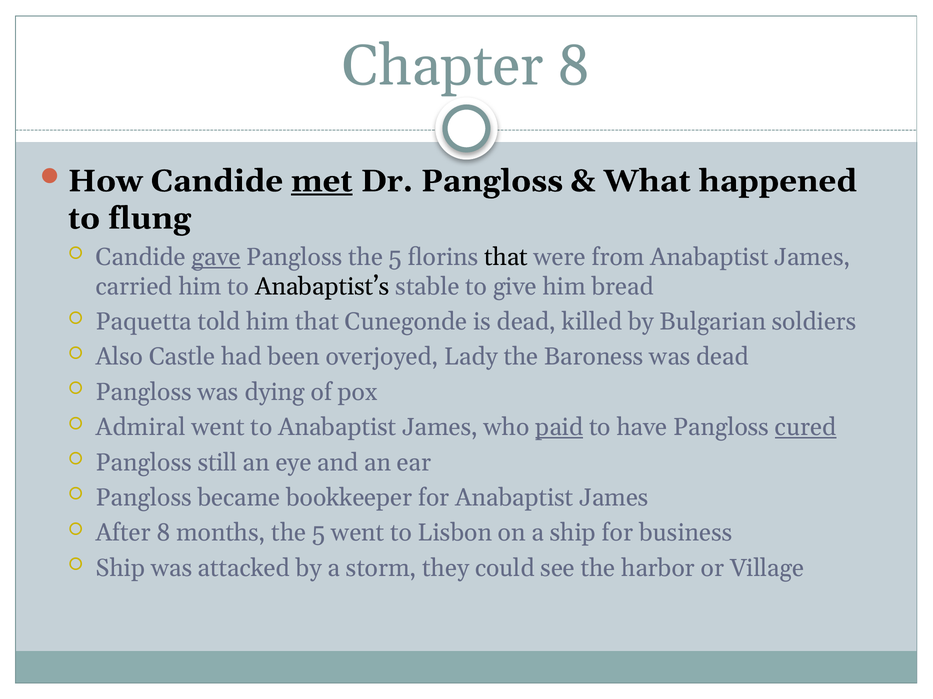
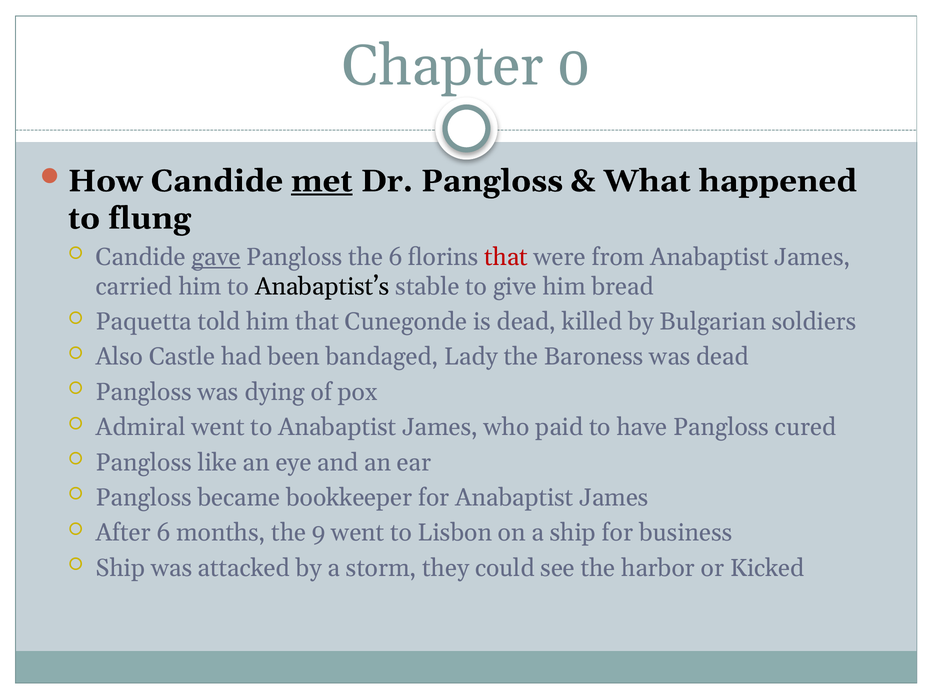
Chapter 8: 8 -> 0 (574, 66)
Pangloss the 5: 5 -> 6 (396, 257)
that colour: black -> red (506, 257)
overjoyed: overjoyed -> bandaged (382, 357)
paid underline: present -> none (559, 428)
cured underline: present -> none (806, 428)
still: still -> like (217, 463)
After 8: 8 -> 6 (164, 533)
months the 5: 5 -> 9 (319, 533)
Village: Village -> Kicked (767, 569)
